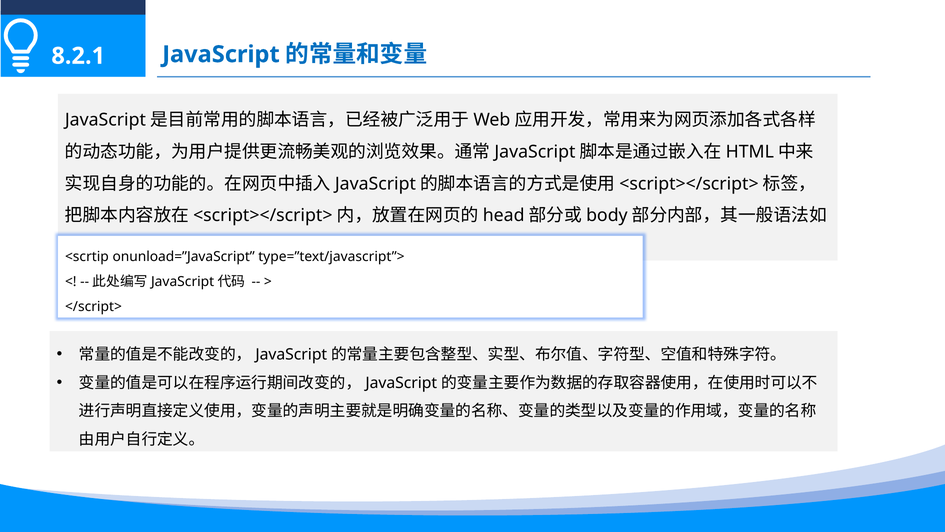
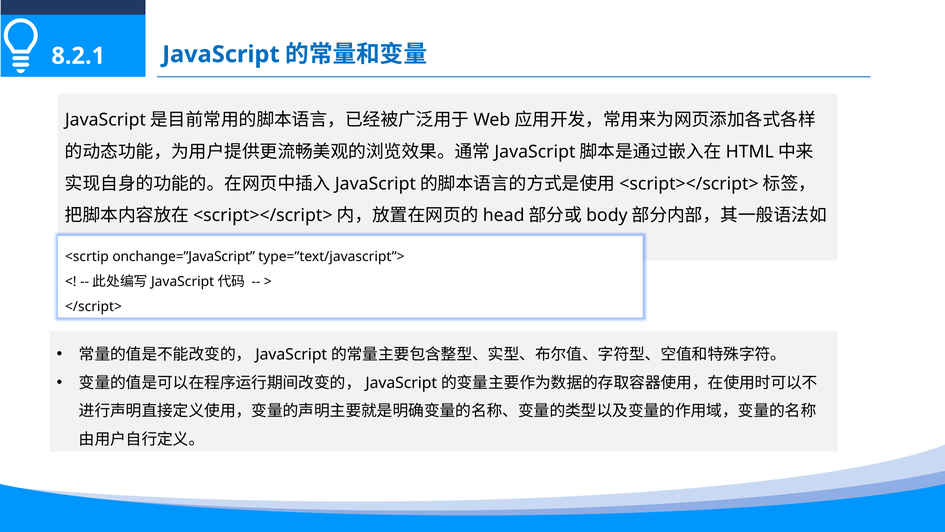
onunload=”JavaScript: onunload=”JavaScript -> onchange=”JavaScript (184, 257)
